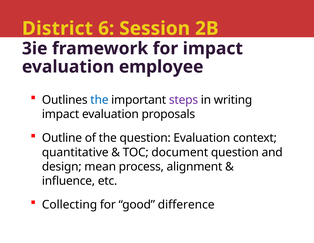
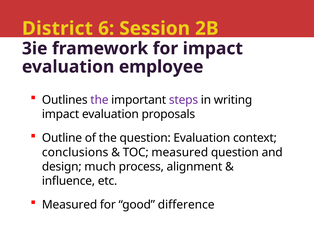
the colour: blue -> purple (99, 100)
quantitative: quantitative -> conclusions (75, 152)
TOC document: document -> measured (180, 152)
mean: mean -> much (100, 166)
Collecting: Collecting -> Measured (70, 204)
